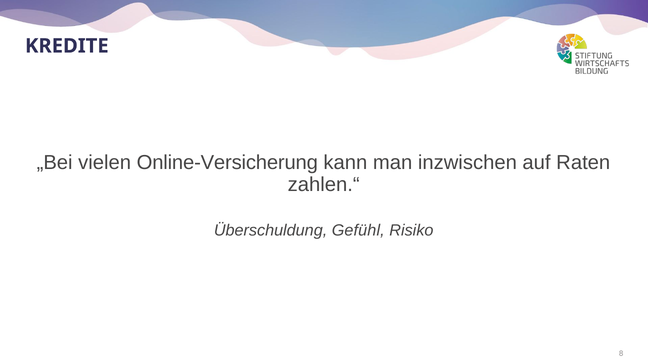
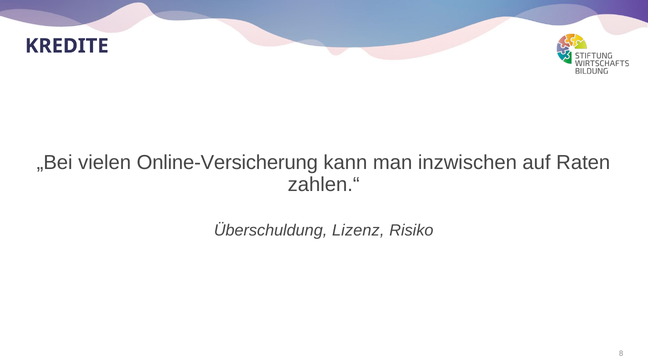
Gefühl: Gefühl -> Lizenz (358, 231)
